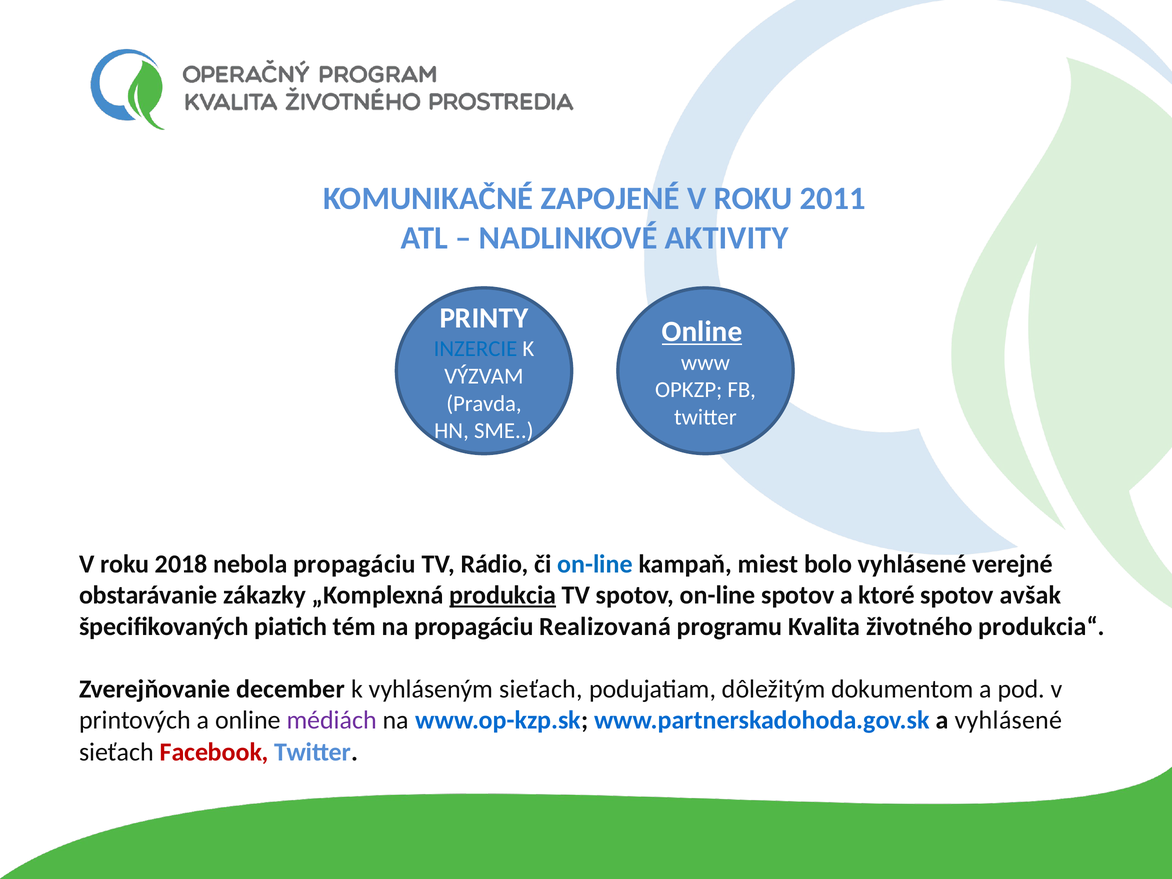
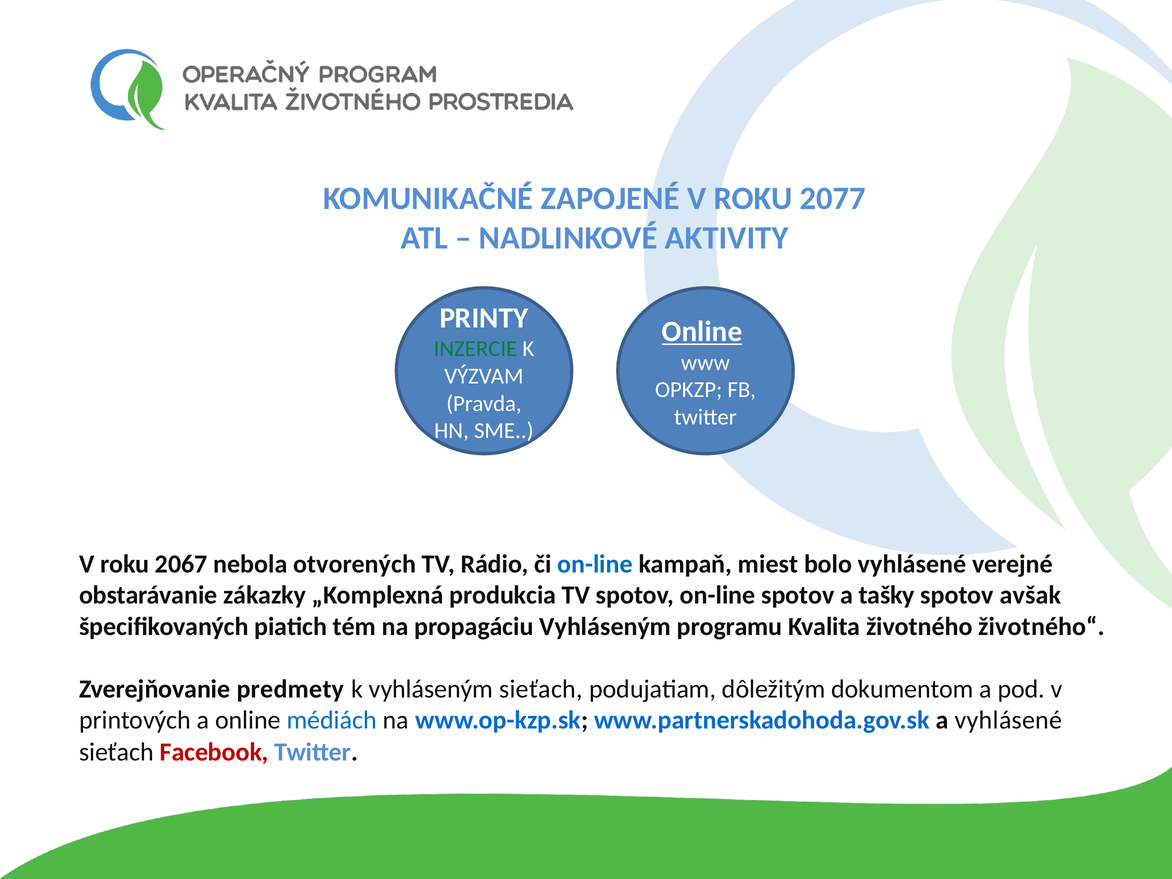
2011: 2011 -> 2077 (833, 198)
INZERCIE colour: blue -> green (475, 349)
2018: 2018 -> 2067 (181, 564)
nebola propagáciu: propagáciu -> otvorených (355, 564)
produkcia underline: present -> none (503, 595)
ktoré: ktoré -> tašky (887, 595)
propagáciu Realizovaná: Realizovaná -> Vyhláseným (605, 627)
produkcia“: produkcia“ -> životného“ (1042, 627)
december: december -> predmety (290, 689)
médiách colour: purple -> blue (332, 720)
